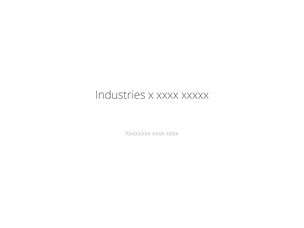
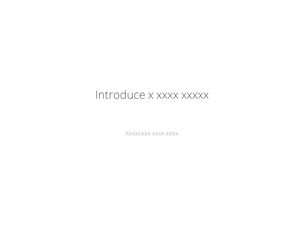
Industries: Industries -> Introduce (120, 95)
